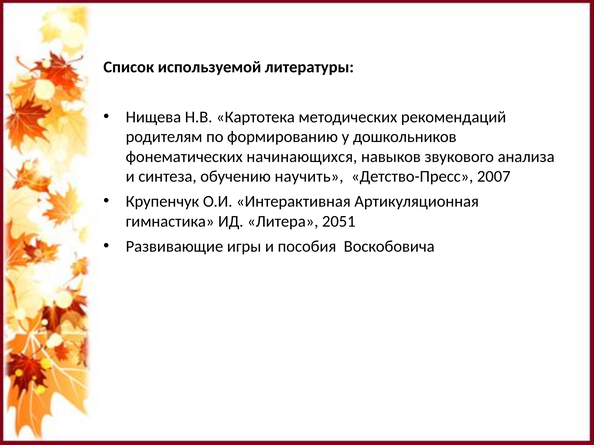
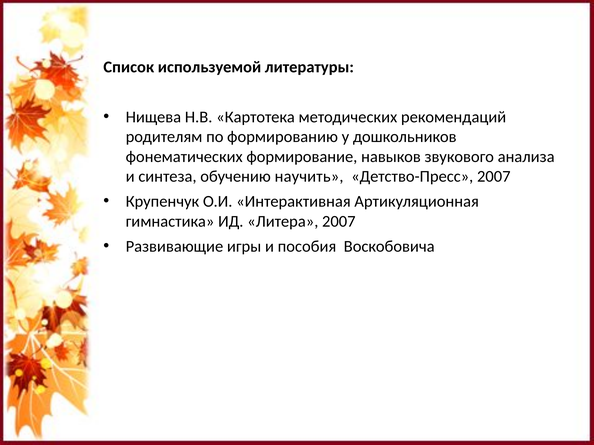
начинающихся: начинающихся -> формирование (302, 157)
Литера 2051: 2051 -> 2007 (339, 221)
